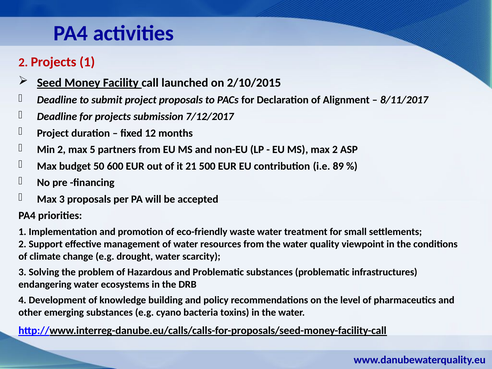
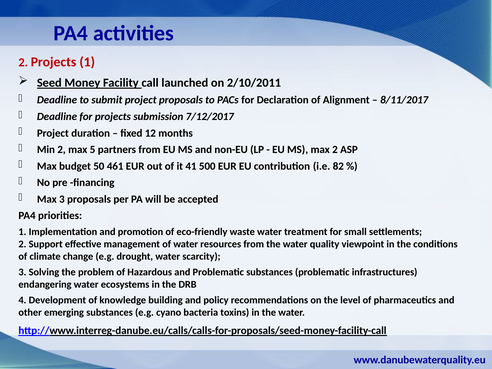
2/10/2015: 2/10/2015 -> 2/10/2011 (254, 83)
600: 600 -> 461 (115, 166)
21: 21 -> 41 (191, 166)
89: 89 -> 82 (338, 166)
